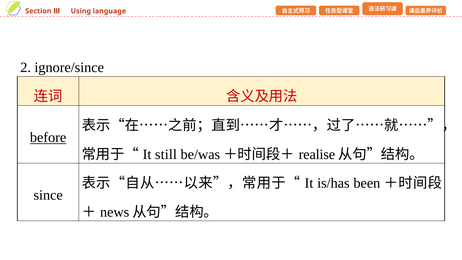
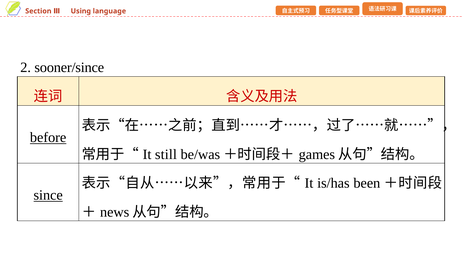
ignore/since: ignore/since -> sooner/since (69, 67)
realise: realise -> games (317, 154)
since underline: none -> present (48, 195)
